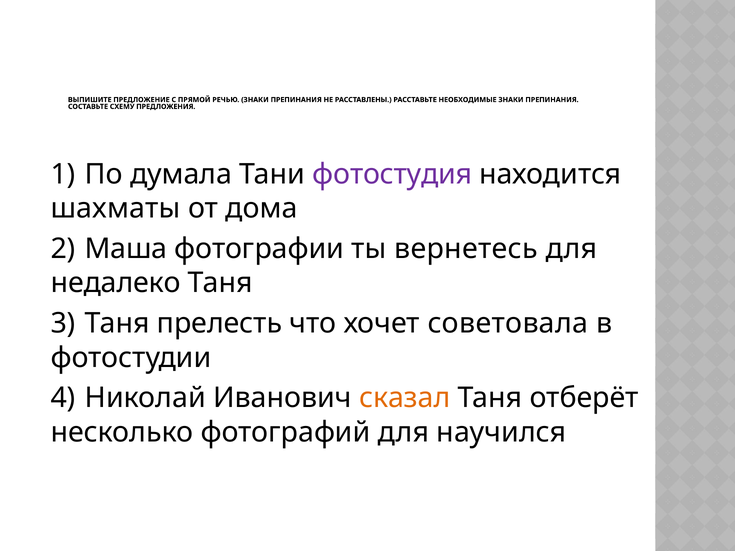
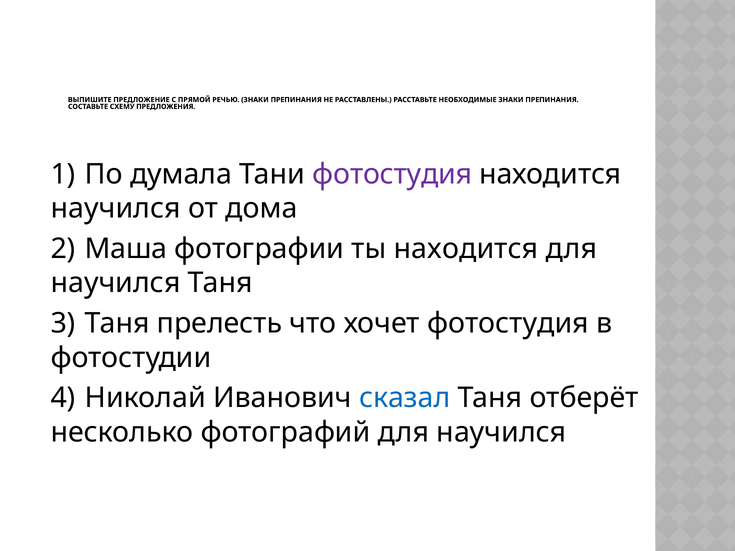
шахматы: шахматы -> научился (116, 209)
ты вернетесь: вернетесь -> находится (466, 249)
недалеко: недалеко -> научился (116, 283)
хочет советовала: советовала -> фотостудия (508, 324)
сказал colour: orange -> blue (405, 398)
